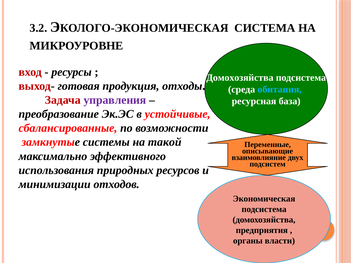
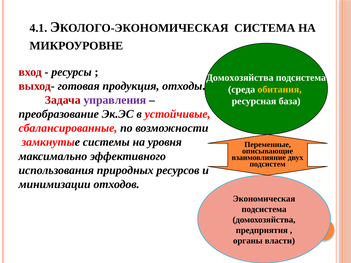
3.2: 3.2 -> 4.1 (38, 28)
обитания colour: light blue -> yellow (280, 90)
такой: такой -> уровня (165, 142)
